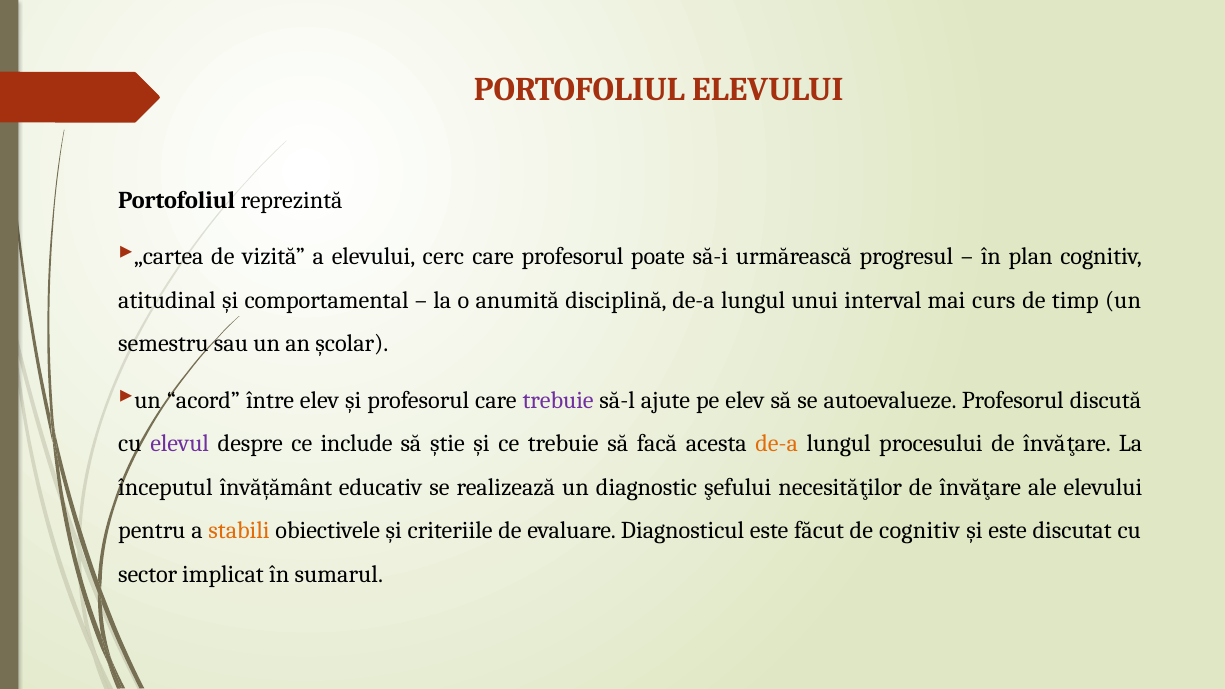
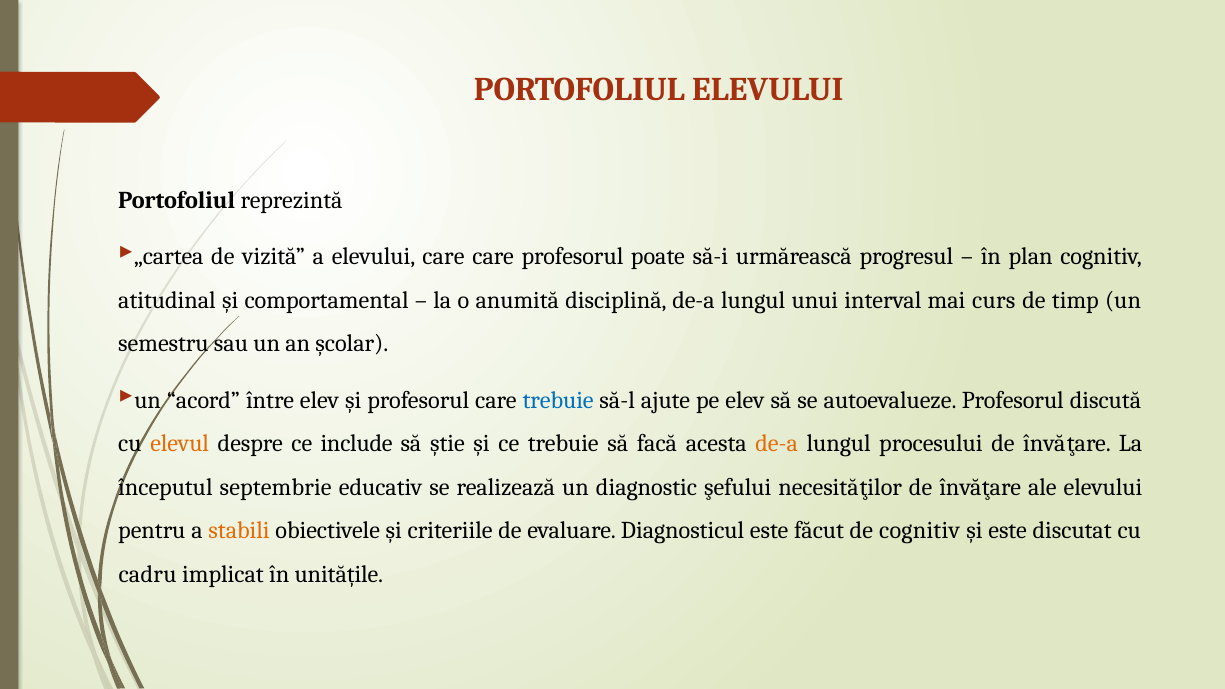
elevului cerc: cerc -> care (443, 256)
trebuie colour: purple -> blue (558, 400)
elevul colour: purple -> orange (180, 444)
învățământ: învățământ -> septembrie (276, 487)
sector: sector -> cadru (148, 575)
sumarul: sumarul -> unitățile (339, 575)
